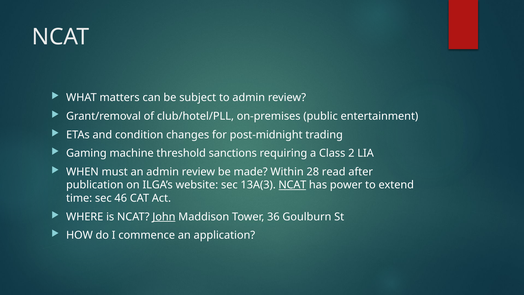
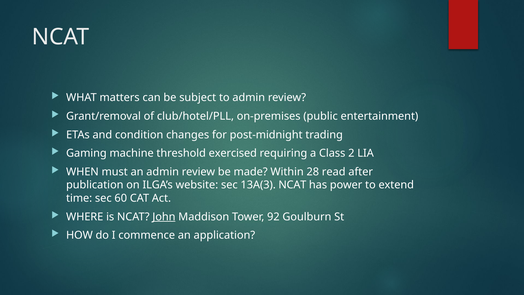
sanctions: sanctions -> exercised (233, 153)
NCAT underline: present -> none (292, 185)
46: 46 -> 60 (121, 198)
36: 36 -> 92 (273, 217)
